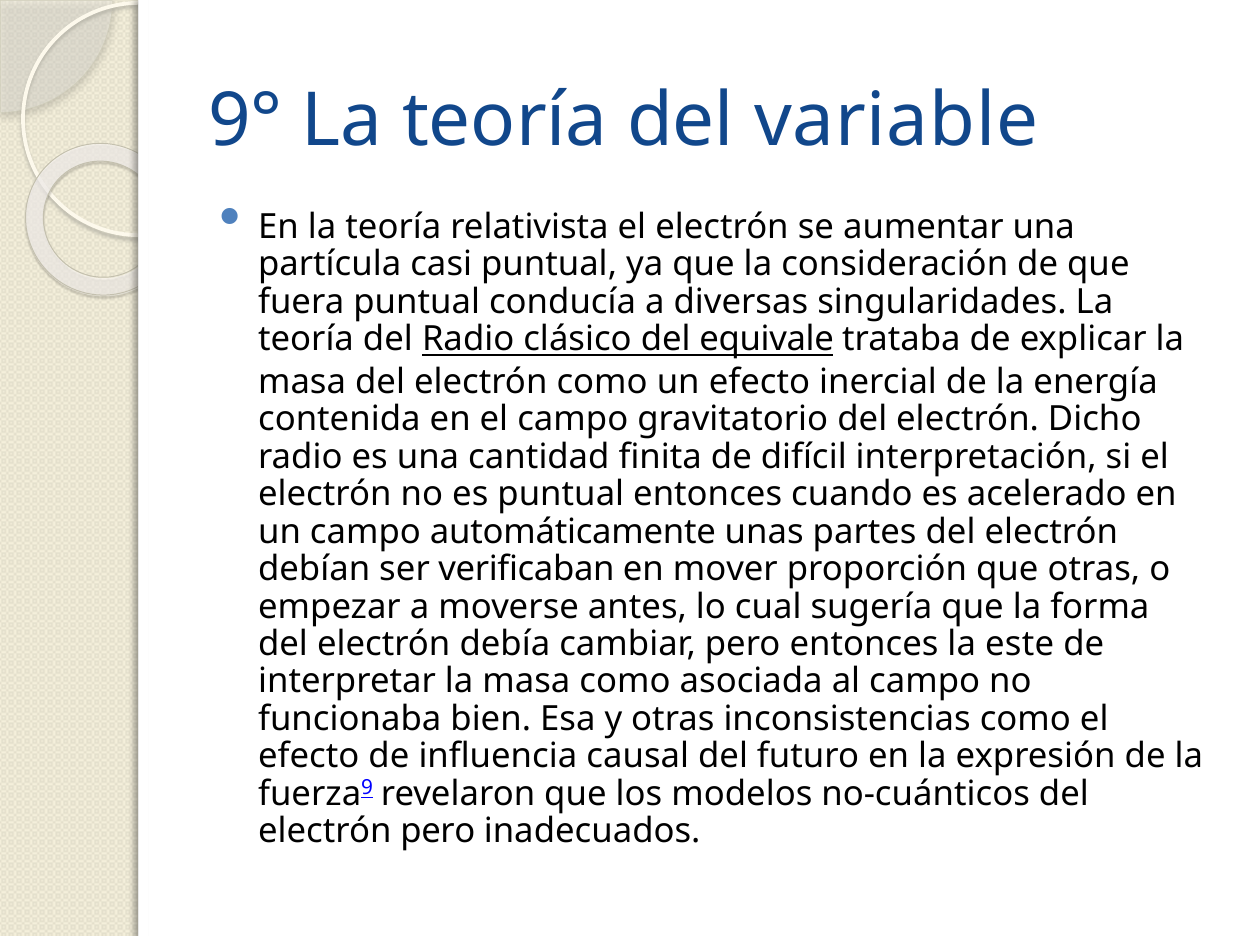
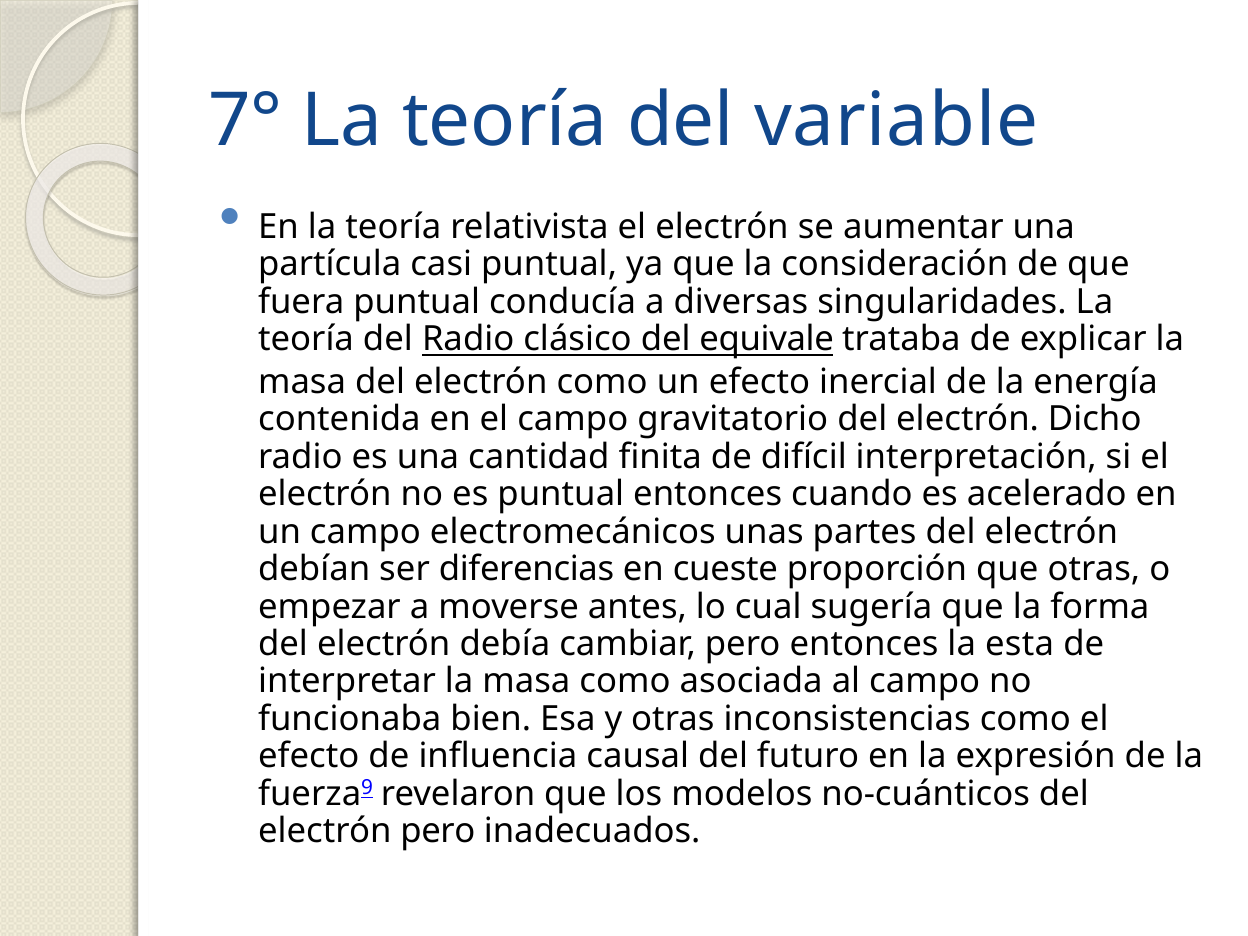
9°: 9° -> 7° (245, 121)
automáticamente: automáticamente -> electromecánicos (573, 532)
verificaban: verificaban -> diferencias (526, 569)
mover: mover -> cueste (725, 569)
este: este -> esta (1020, 644)
